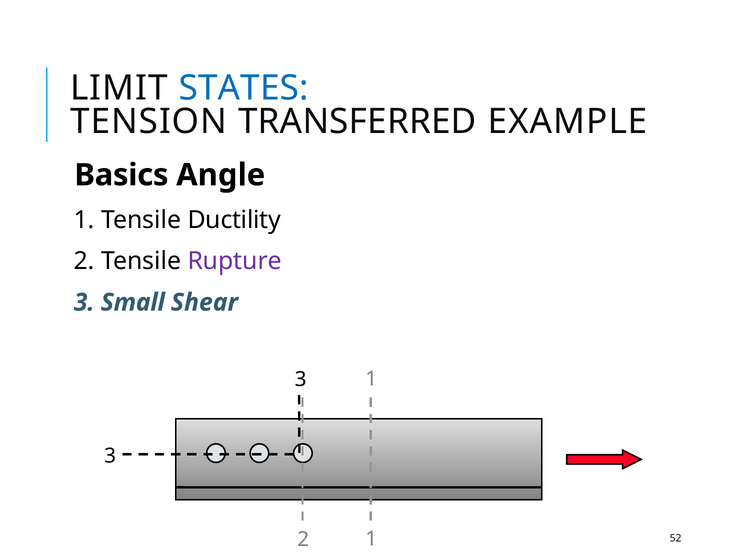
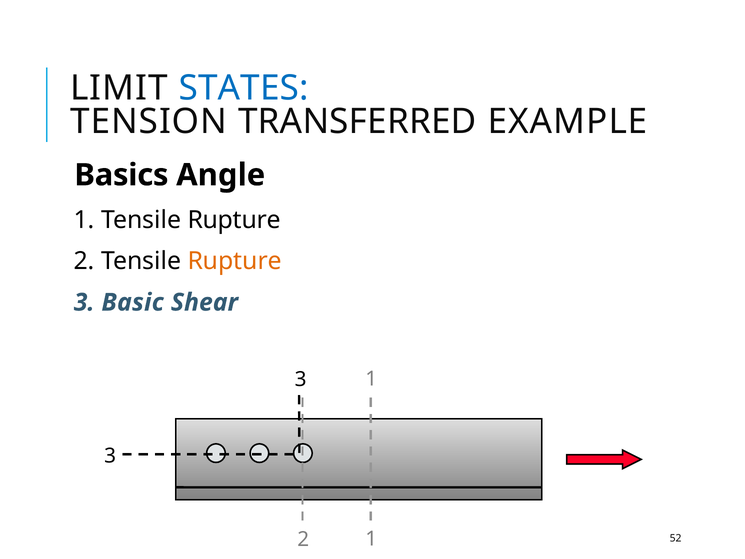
1 Tensile Ductility: Ductility -> Rupture (234, 220)
Rupture colour: purple -> orange (235, 261)
Small: Small -> Basic (133, 302)
